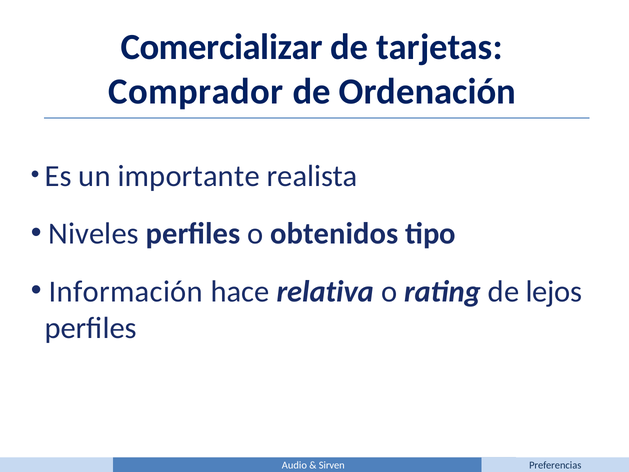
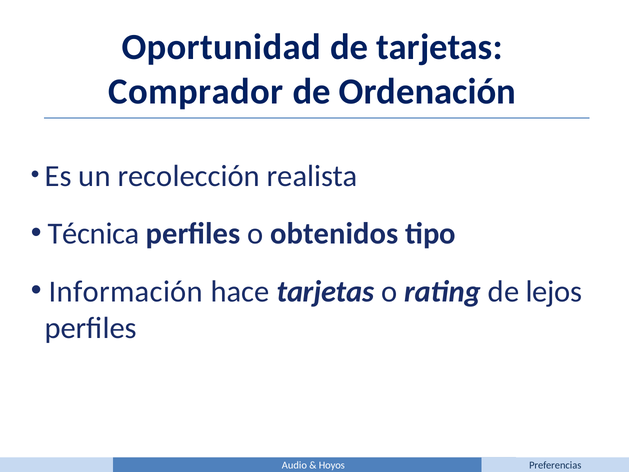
Comercializar: Comercializar -> Oportunidad (221, 47)
importante: importante -> recolección (189, 176)
Niveles: Niveles -> Técnica (94, 234)
hace relativa: relativa -> tarjetas (325, 291)
Sirven: Sirven -> Hoyos (332, 465)
